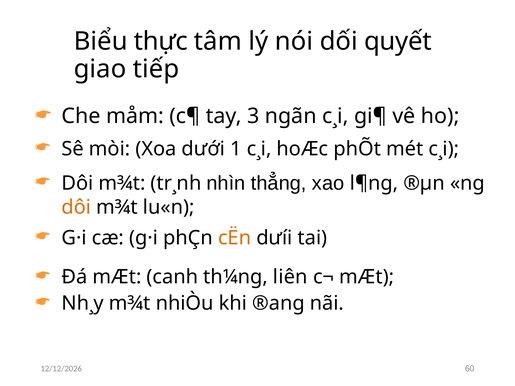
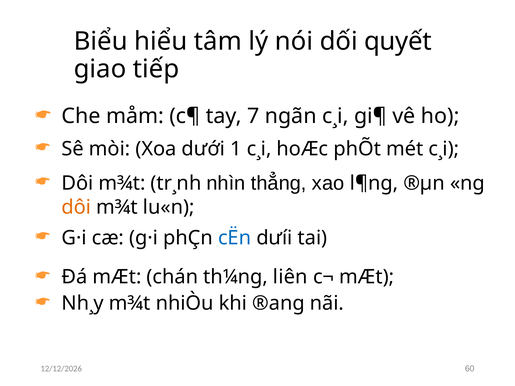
thực: thực -> hiểu (161, 41)
3: 3 -> 7 (253, 116)
cËn colour: orange -> blue (235, 238)
canh: canh -> chán (172, 277)
